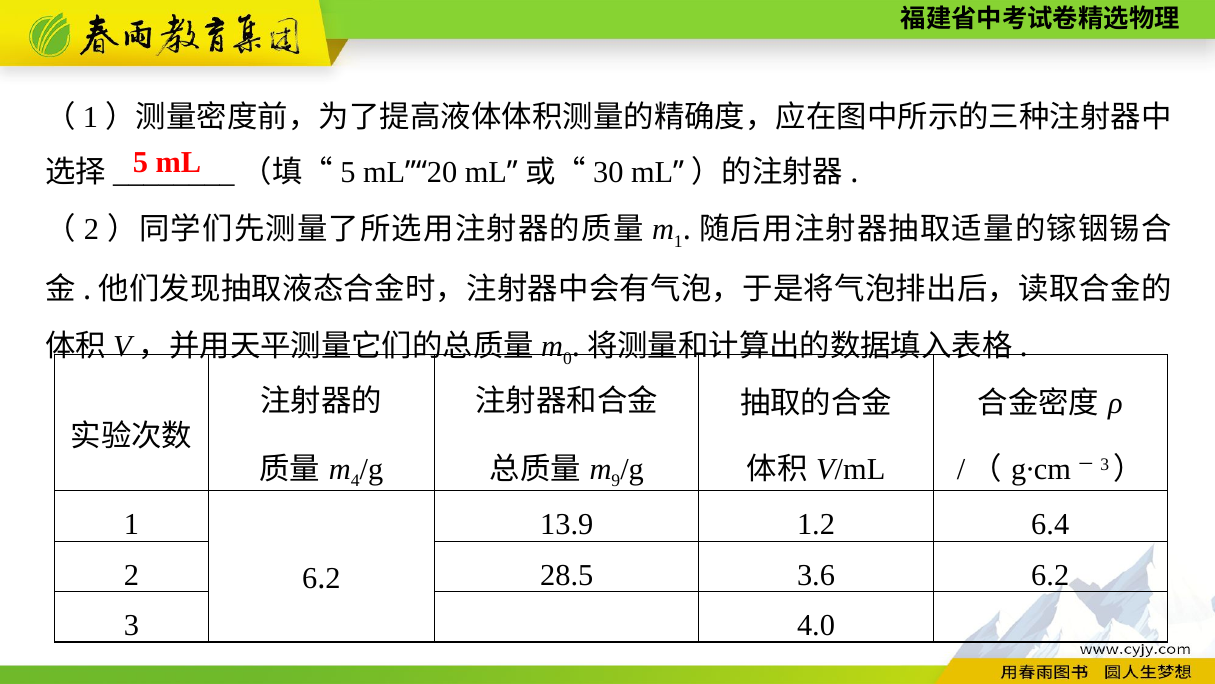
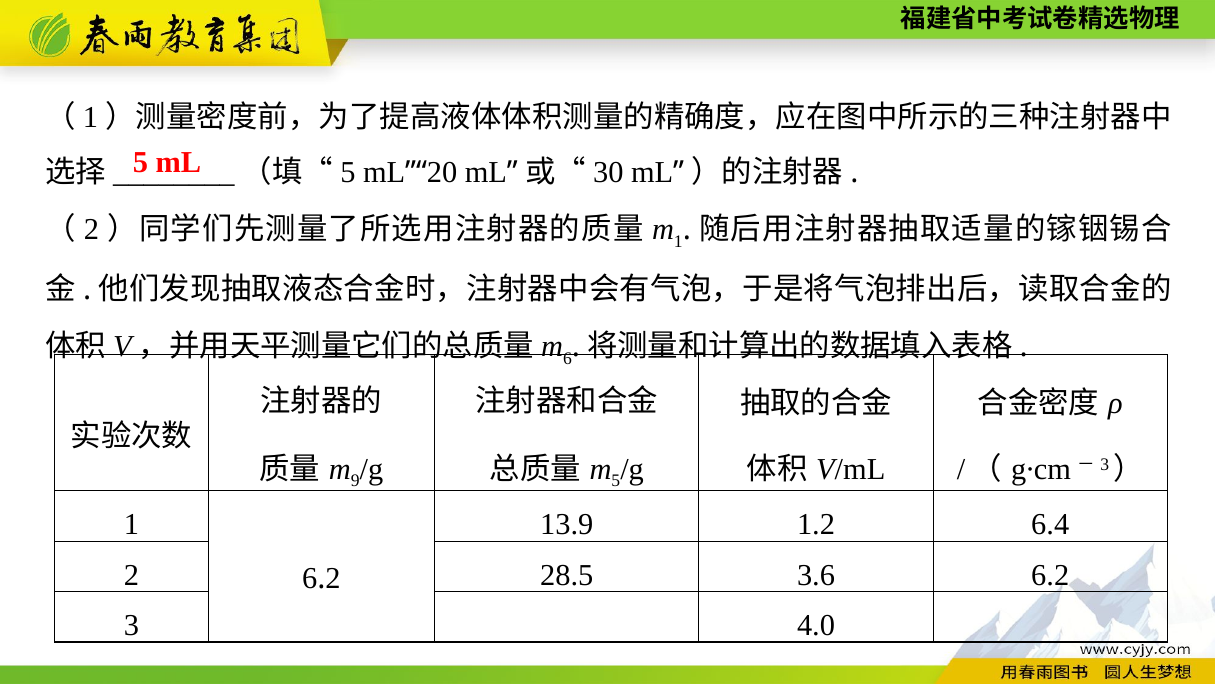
0: 0 -> 6 (567, 358)
4: 4 -> 9 (355, 481)
9: 9 -> 5 (616, 481)
